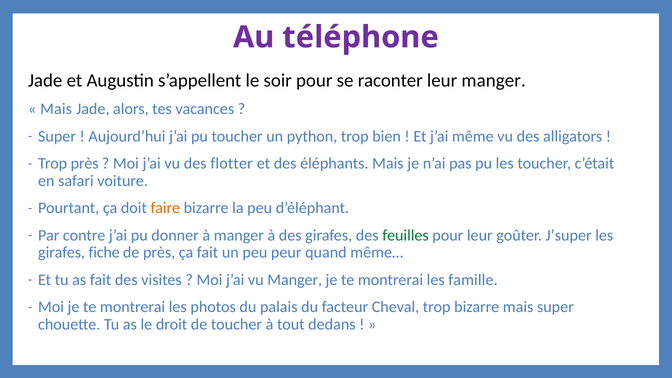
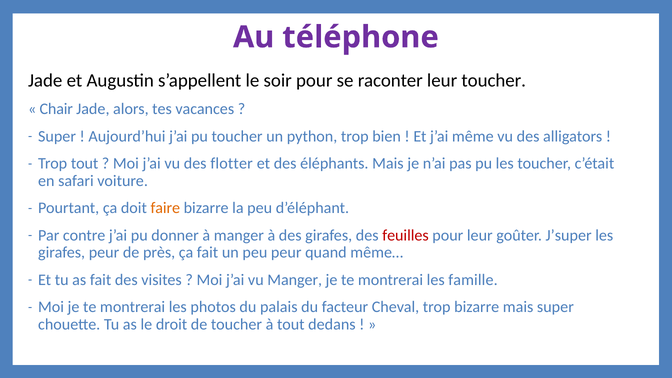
leur manger: manger -> toucher (494, 80)
Mais: Mais -> Chair (56, 109)
Trop près: près -> tout (85, 163)
feuilles colour: green -> red (405, 235)
girafes fiche: fiche -> peur (104, 253)
